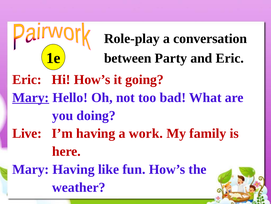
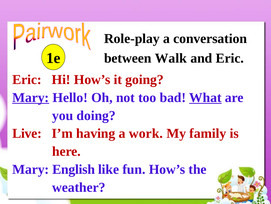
Party: Party -> Walk (171, 58)
What underline: none -> present (205, 97)
Mary Having: Having -> English (74, 169)
